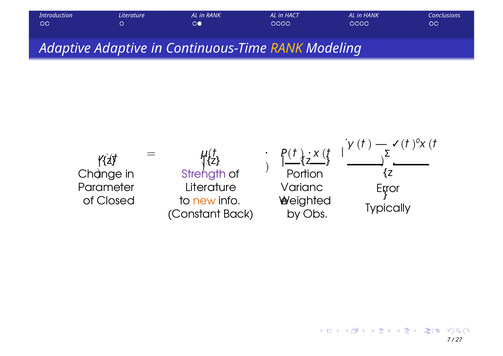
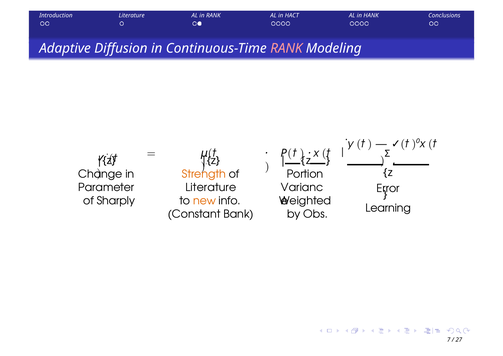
Adaptive Adaptive: Adaptive -> Diffusion (121, 48)
RANK colour: yellow -> pink (286, 48)
Strength colour: purple -> orange (204, 174)
Closed: Closed -> Sharply (116, 200)
Typically: Typically -> Learning (388, 208)
Back: Back -> Bank (239, 214)
